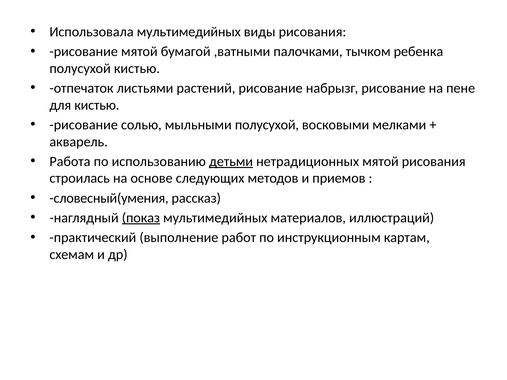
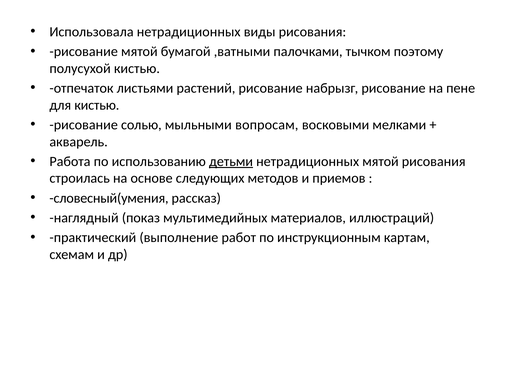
Использовала мультимедийных: мультимедийных -> нетрадиционных (189, 32)
ребенка: ребенка -> поэтому (418, 52)
мыльными полусухой: полусухой -> вопросам (267, 125)
показ underline: present -> none (141, 218)
